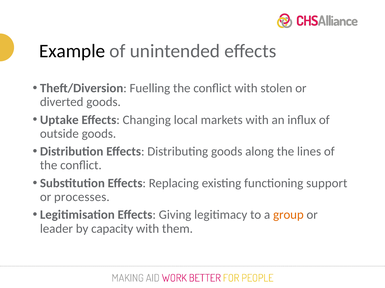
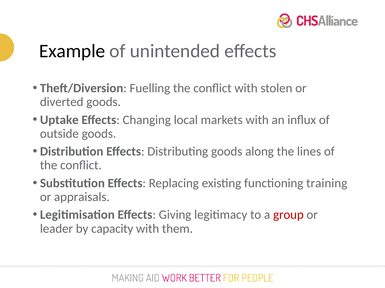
support: support -> training (327, 184)
processes: processes -> appraisals (82, 197)
group colour: orange -> red (288, 215)
